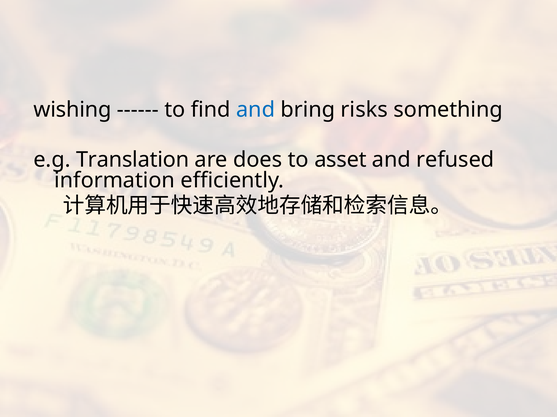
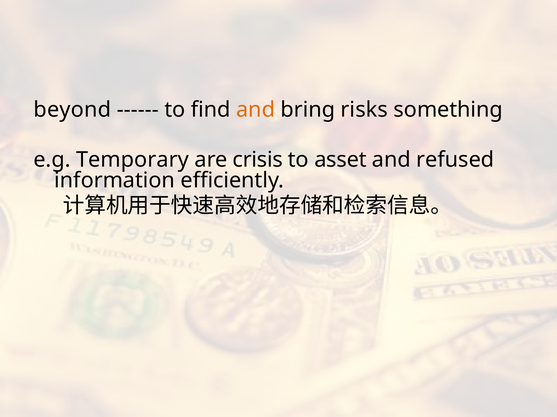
wishing: wishing -> beyond (72, 110)
and colour: blue -> orange (256, 110)
Translation: Translation -> Temporary (133, 160)
does: does -> crisis (258, 160)
